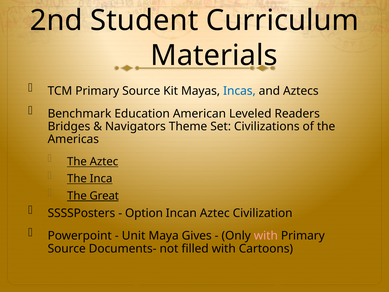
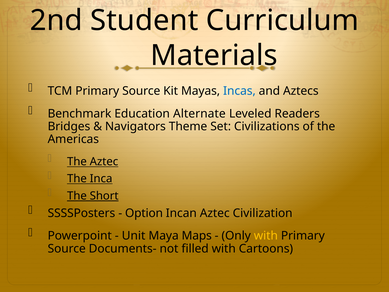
American: American -> Alternate (199, 114)
Great: Great -> Short (104, 196)
Gives: Gives -> Maps (197, 236)
with colour: pink -> yellow (266, 236)
